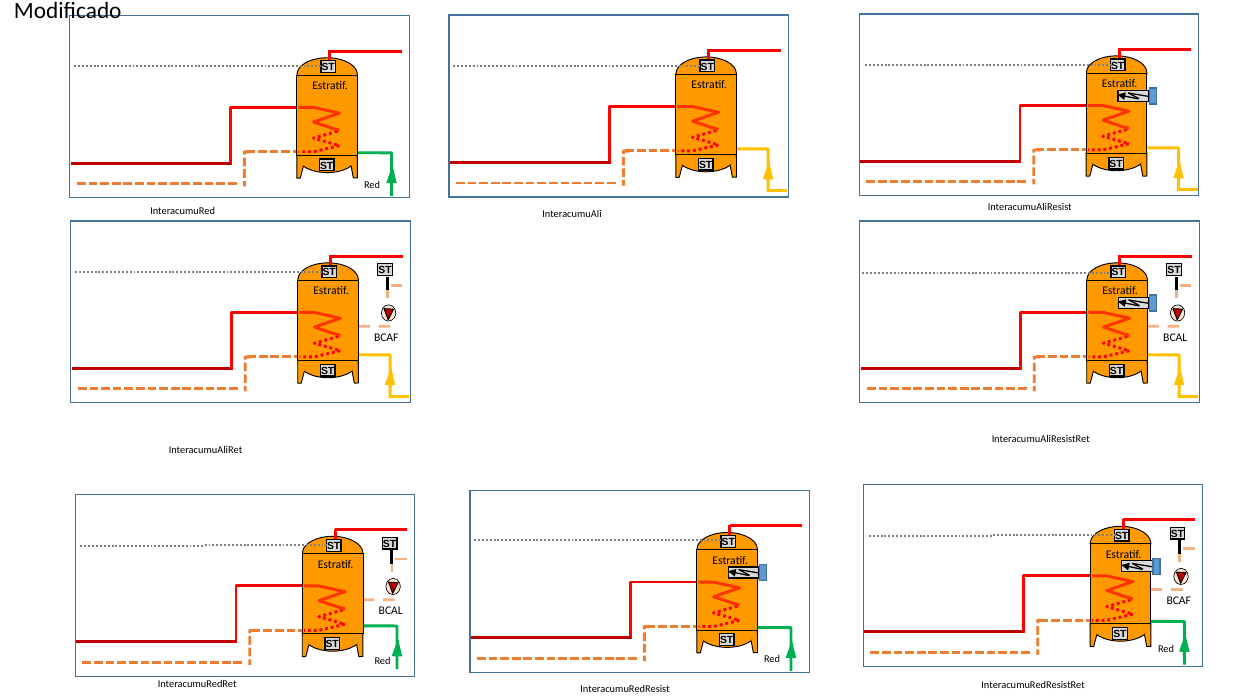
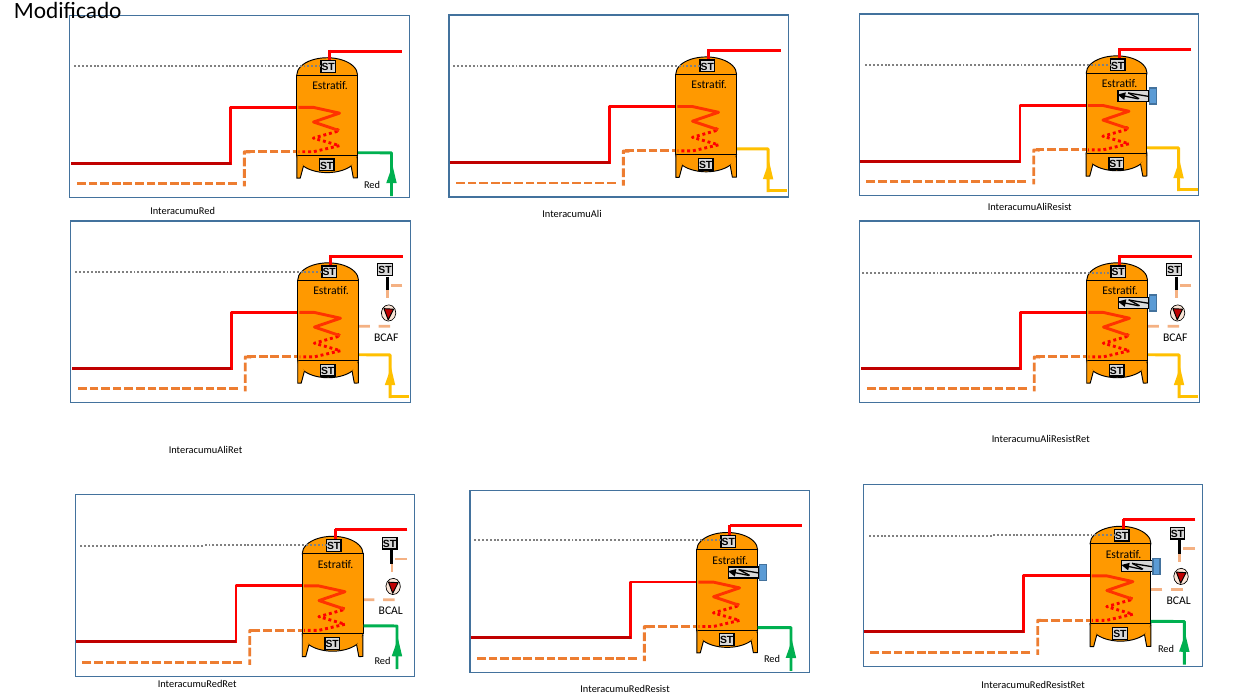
BCAL: BCAL -> BCAF (1175, 338)
BCAF: BCAF -> BCAL (1179, 601)
